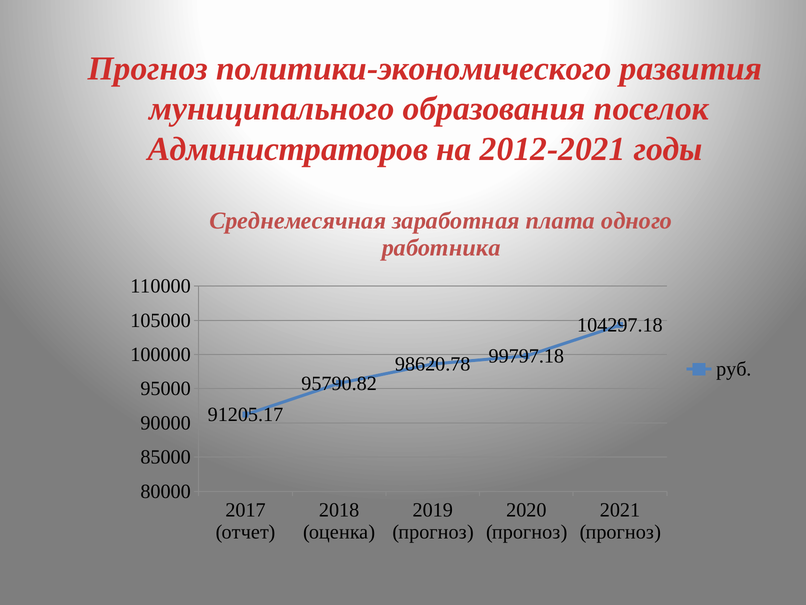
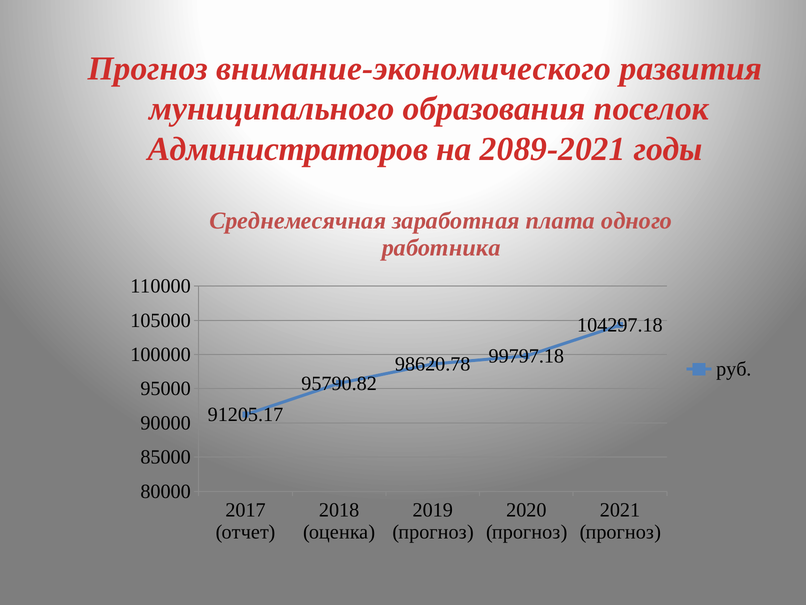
политики-экономического: политики-экономического -> внимание-экономического (414, 68)
2012-2021: 2012-2021 -> 2089-2021 (553, 149)
